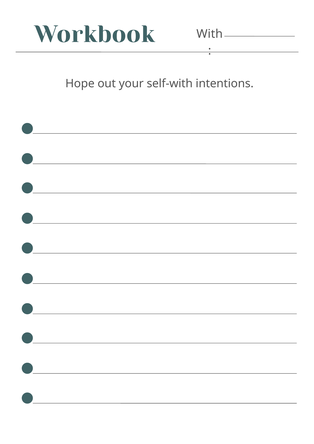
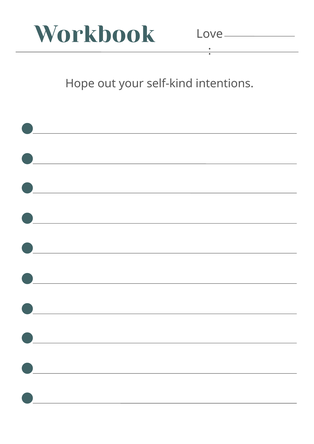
With: With -> Love (210, 34)
self-with: self-with -> self-kind (170, 84)
